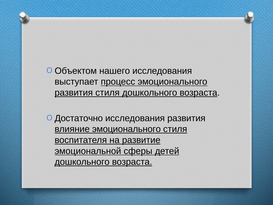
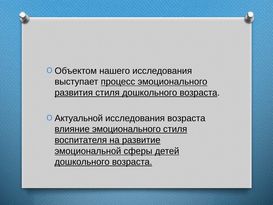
Достаточно: Достаточно -> Актуальной (79, 118)
исследования развития: развития -> возраста (186, 118)
